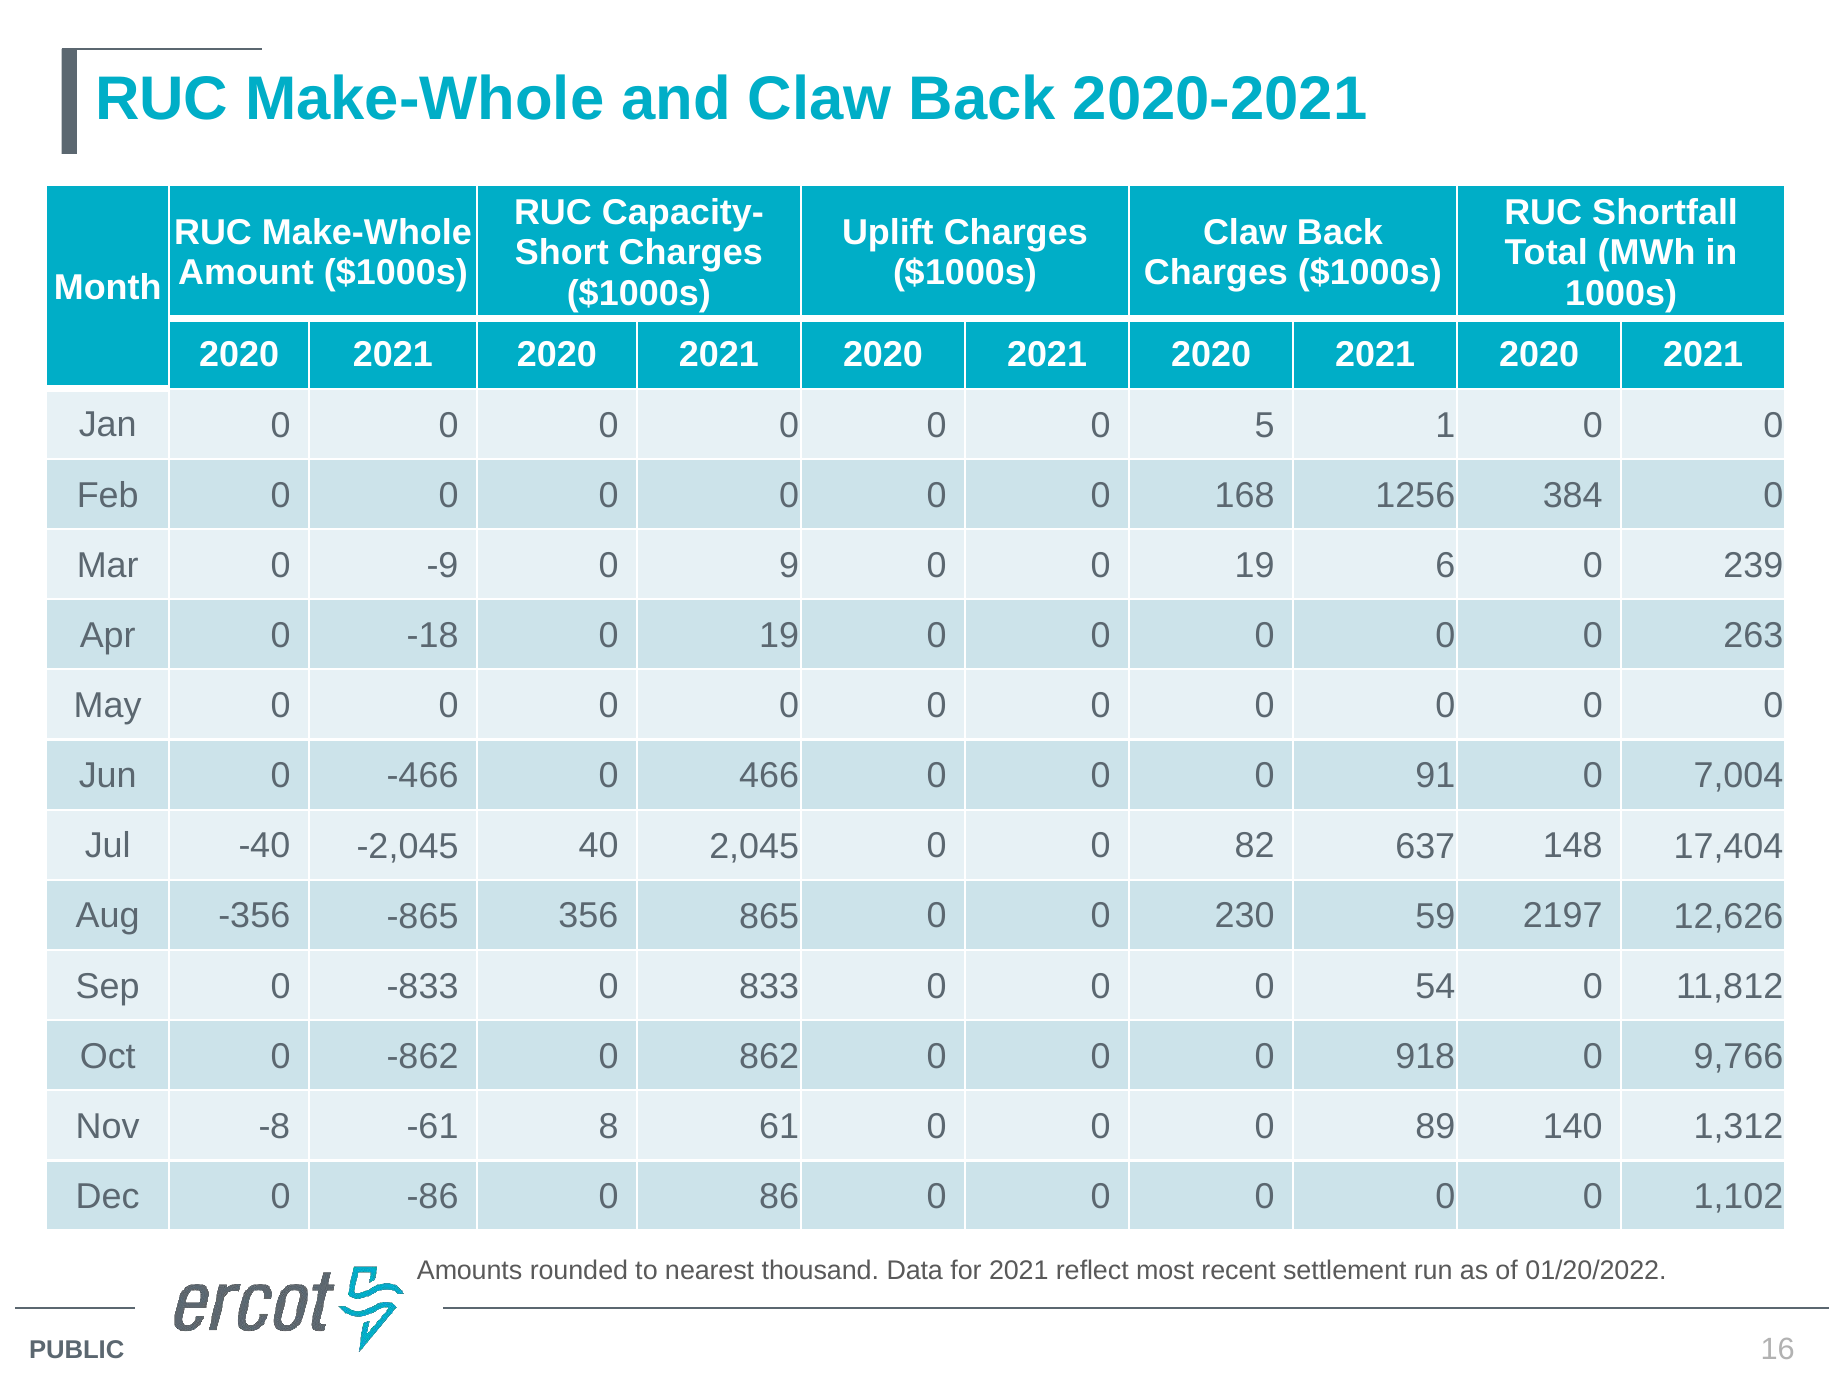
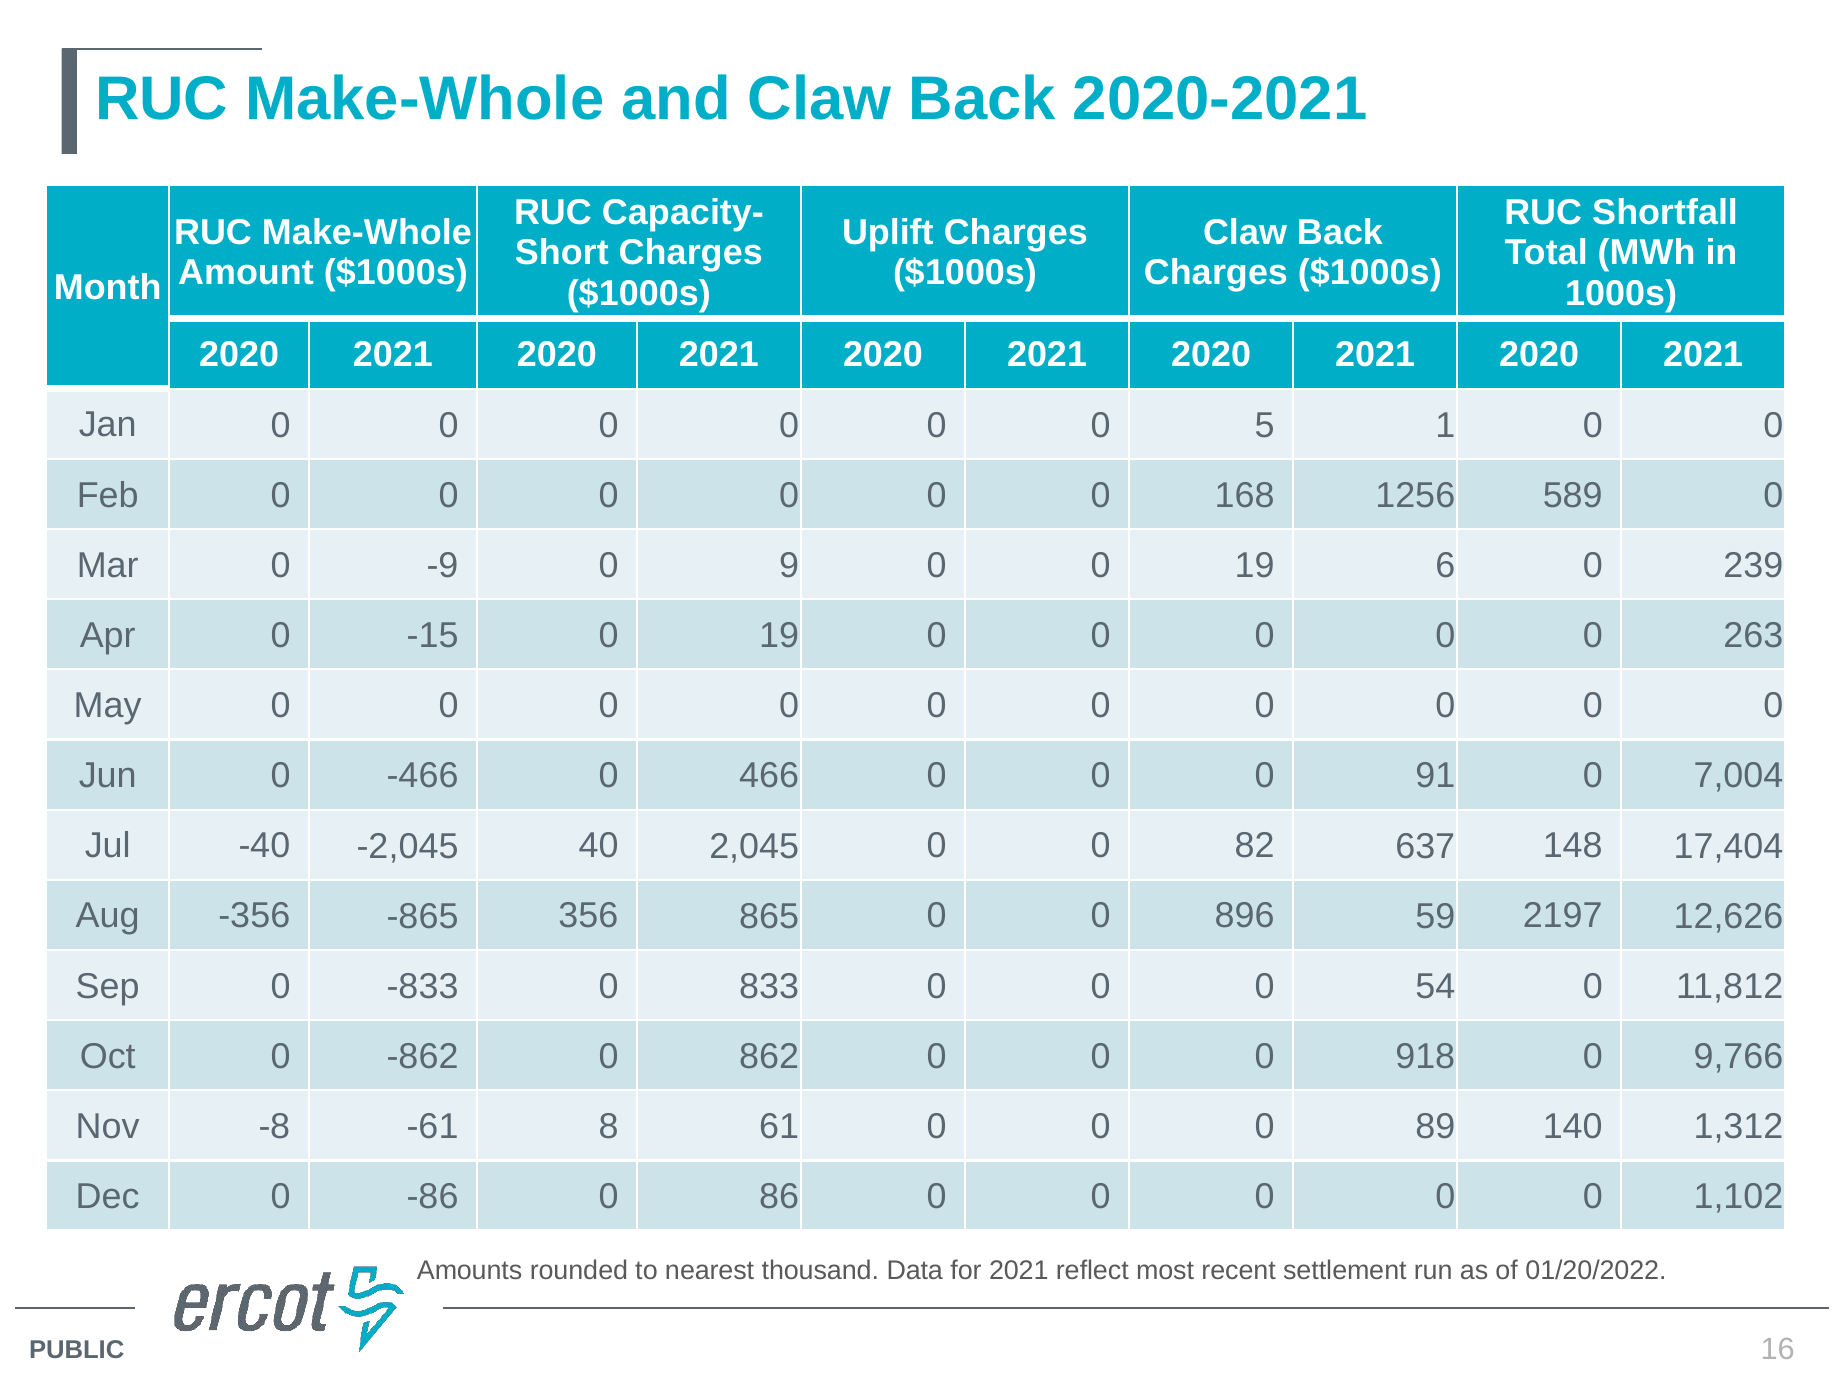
384: 384 -> 589 (1573, 496)
-18: -18 -> -15 (433, 636)
230: 230 -> 896 (1245, 916)
